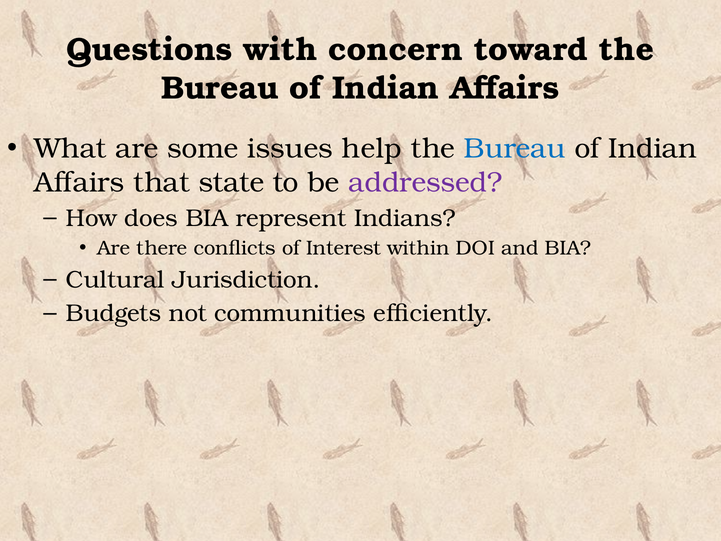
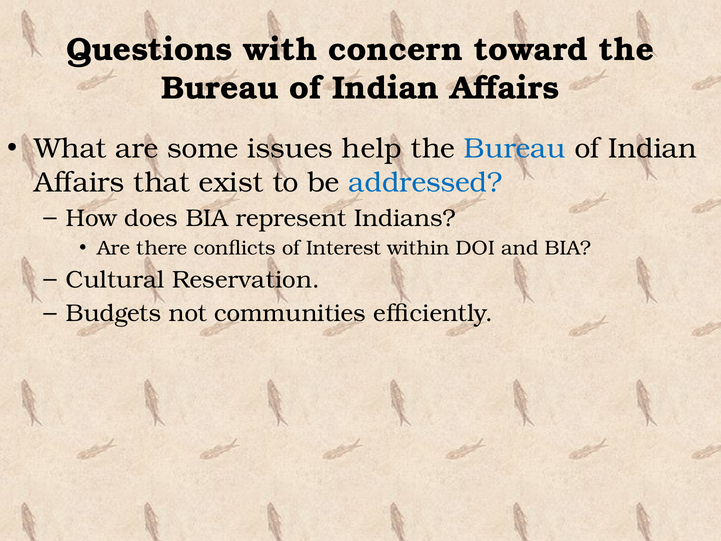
state: state -> exist (231, 182)
addressed colour: purple -> blue (425, 182)
Jurisdiction: Jurisdiction -> Reservation (246, 280)
